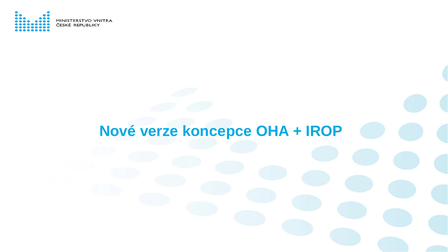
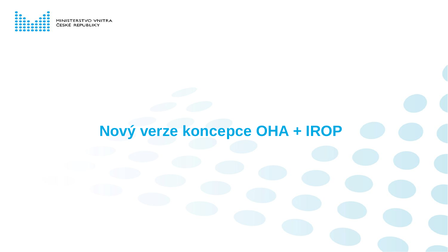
Nové: Nové -> Nový (118, 131)
